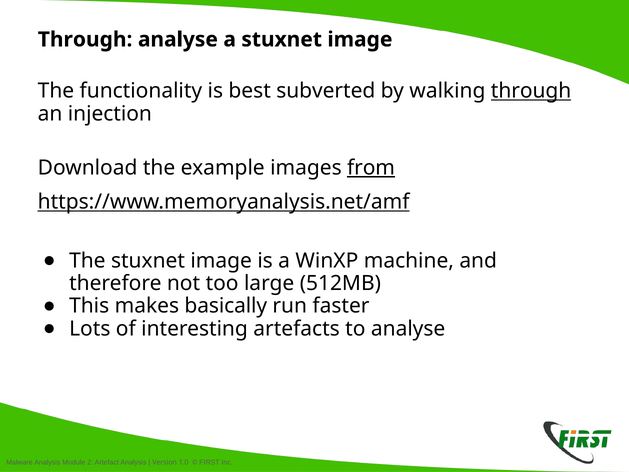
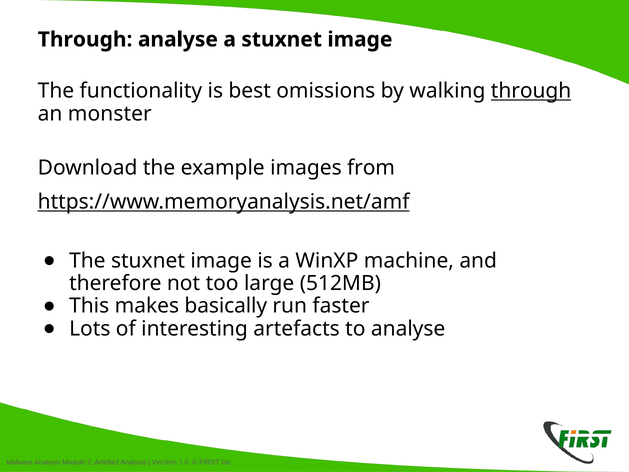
subverted: subverted -> omissions (326, 91)
injection: injection -> monster (110, 114)
from underline: present -> none (371, 168)
